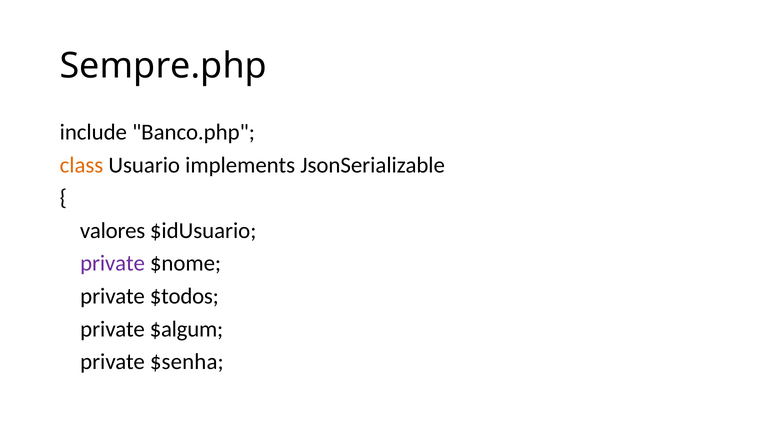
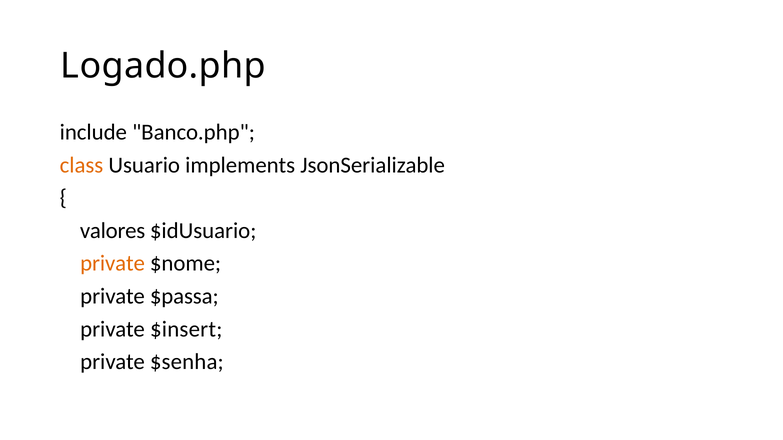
Sempre.php: Sempre.php -> Logado.php (163, 66)
private colour: purple -> orange (113, 264)
$todos: $todos -> $passa (184, 297)
$algum: $algum -> $insert (186, 329)
